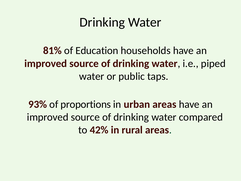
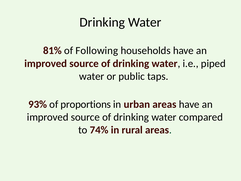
Education: Education -> Following (97, 51)
42%: 42% -> 74% (99, 130)
